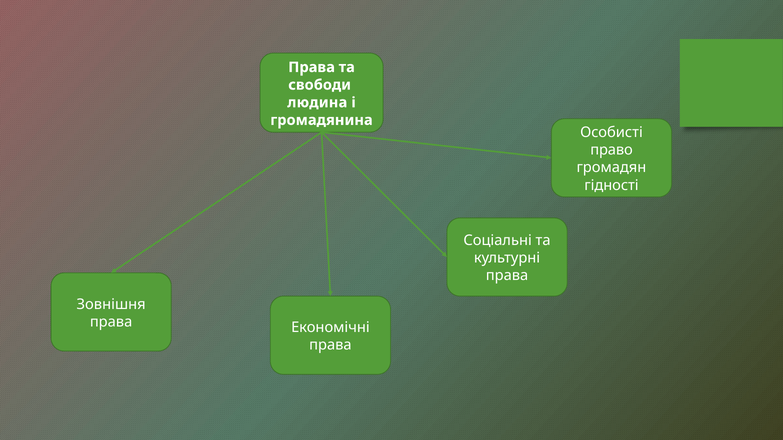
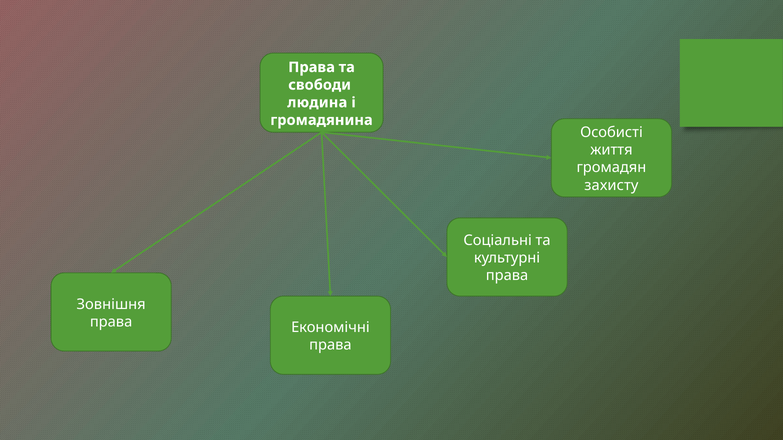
право: право -> життя (611, 150)
гідності: гідності -> захисту (611, 185)
